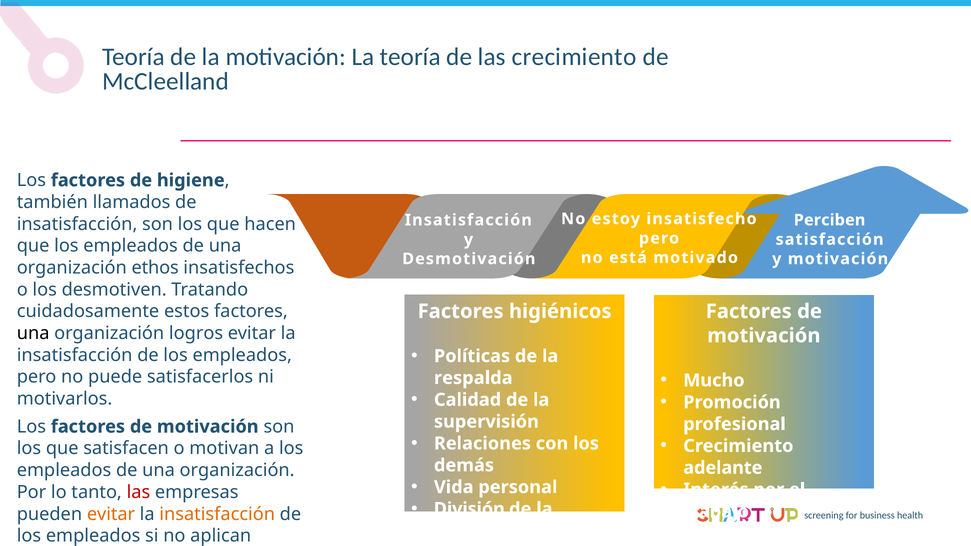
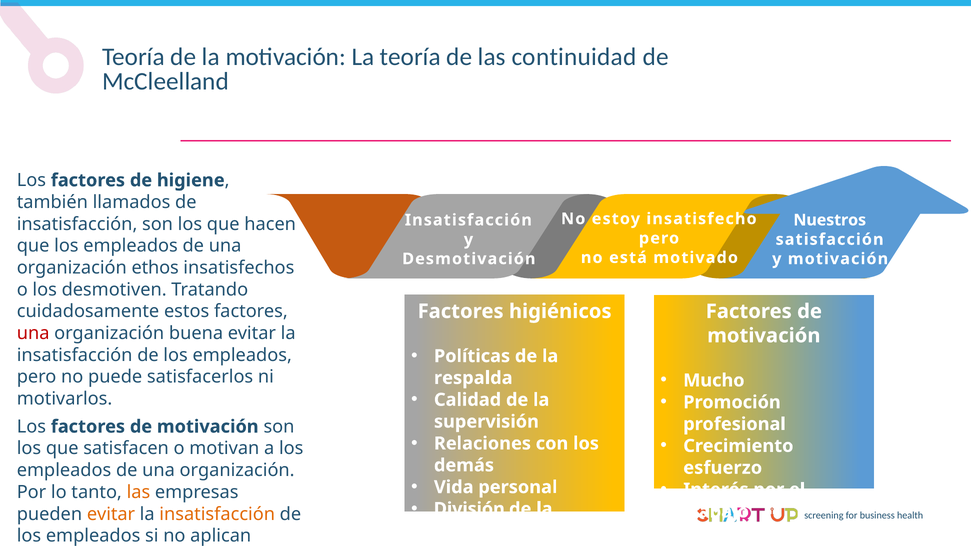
las crecimiento: crecimiento -> continuidad (574, 57)
Perciben: Perciben -> Nuestros (830, 220)
una colour: black -> red (33, 333)
logros: logros -> buena (196, 333)
adelante: adelante -> esfuerzo (723, 468)
las colour: red -> orange (138, 492)
